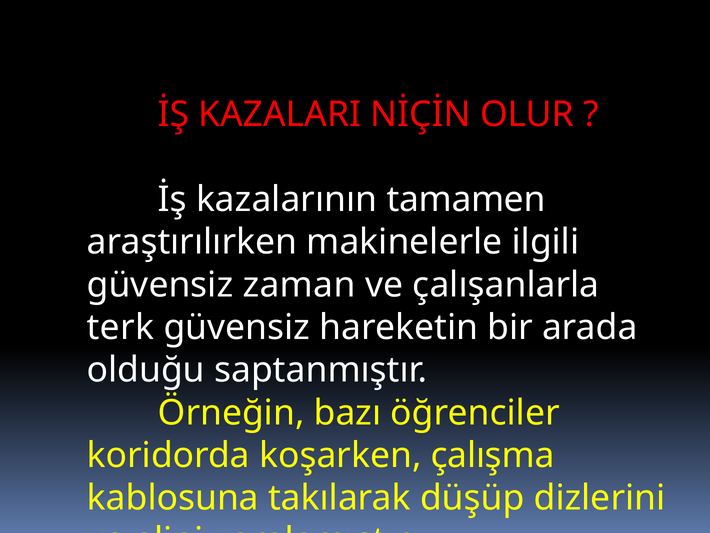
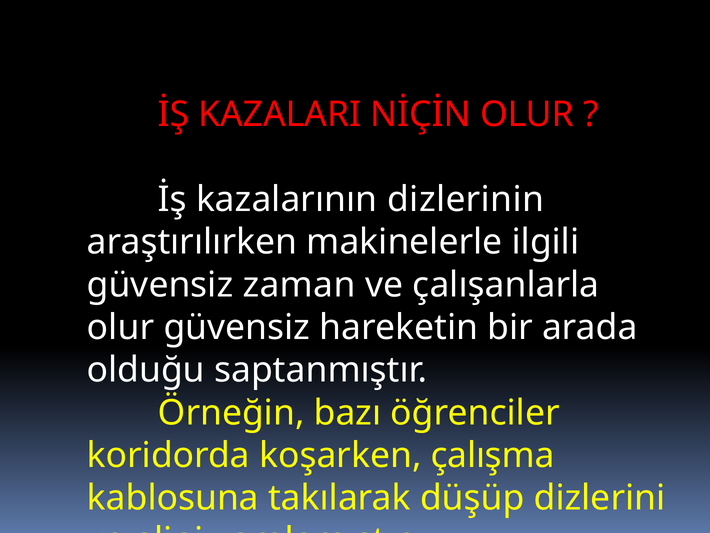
tamamen: tamamen -> dizlerinin (466, 199)
terk: terk -> olur (121, 327)
